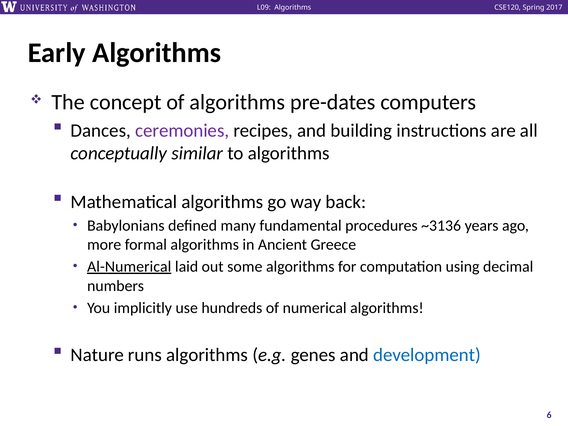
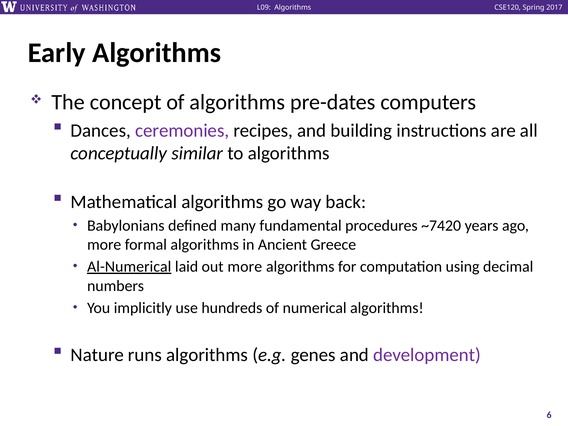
~3136: ~3136 -> ~7420 (441, 226)
out some: some -> more (245, 267)
development colour: blue -> purple (427, 355)
